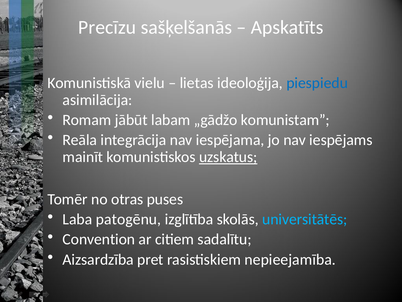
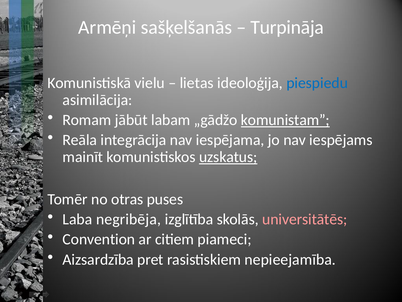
Precīzu: Precīzu -> Armēņi (107, 27)
Apskatīts: Apskatīts -> Turpināja (287, 27)
komunistam underline: none -> present (285, 120)
patogēnu: patogēnu -> negribēja (128, 219)
universitātēs colour: light blue -> pink (305, 219)
sadalītu: sadalītu -> piameci (225, 239)
